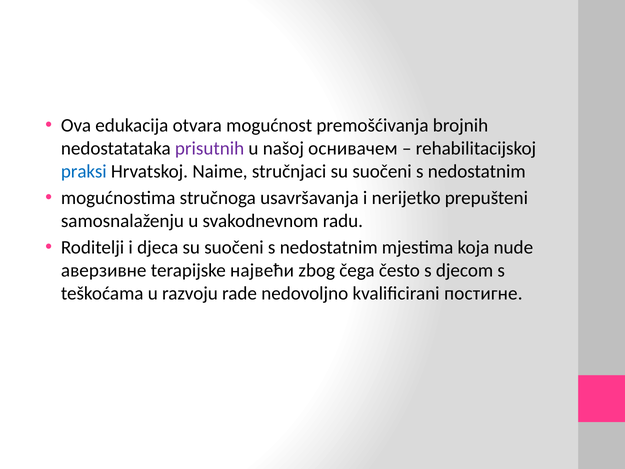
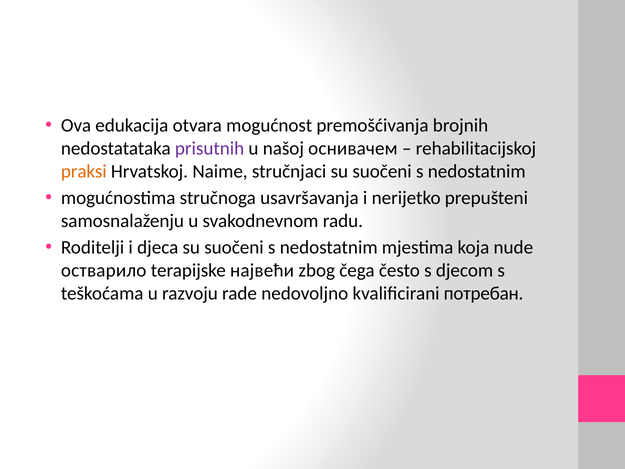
praksi colour: blue -> orange (84, 171)
аверзивне: аверзивне -> остварило (104, 270)
постигне: постигне -> потребан (484, 293)
